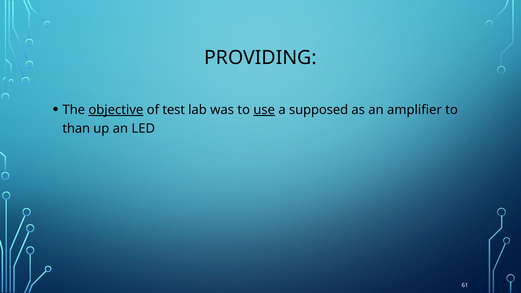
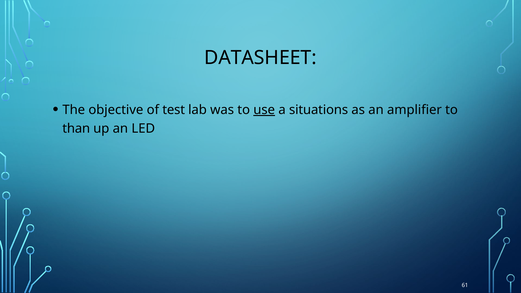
PROVIDING: PROVIDING -> DATASHEET (260, 58)
objective underline: present -> none (116, 110)
supposed: supposed -> situations (319, 110)
